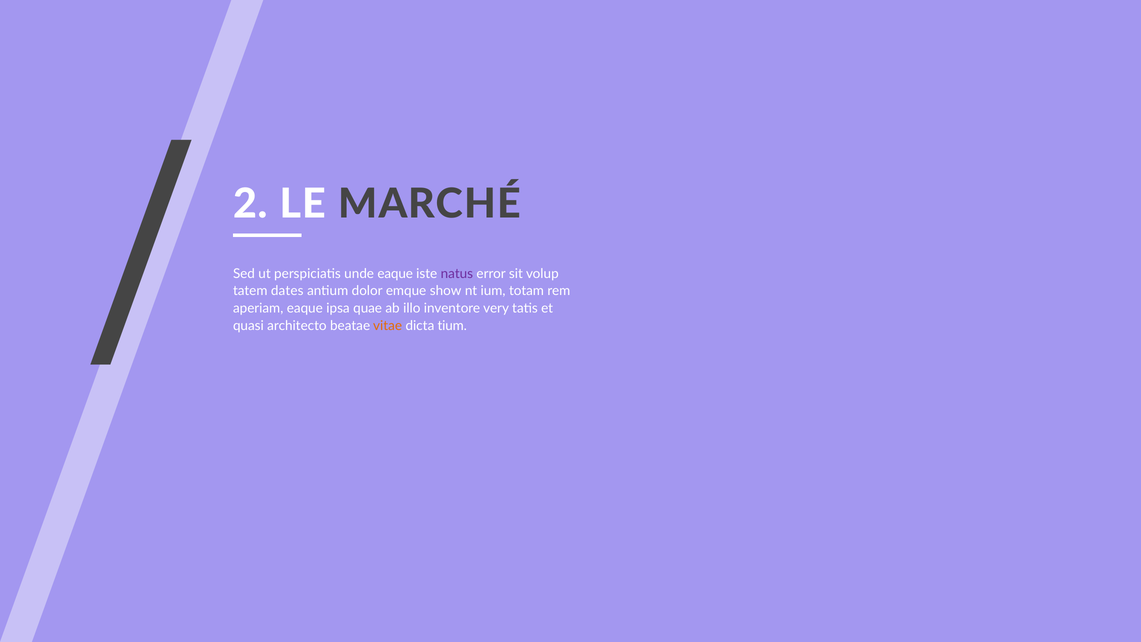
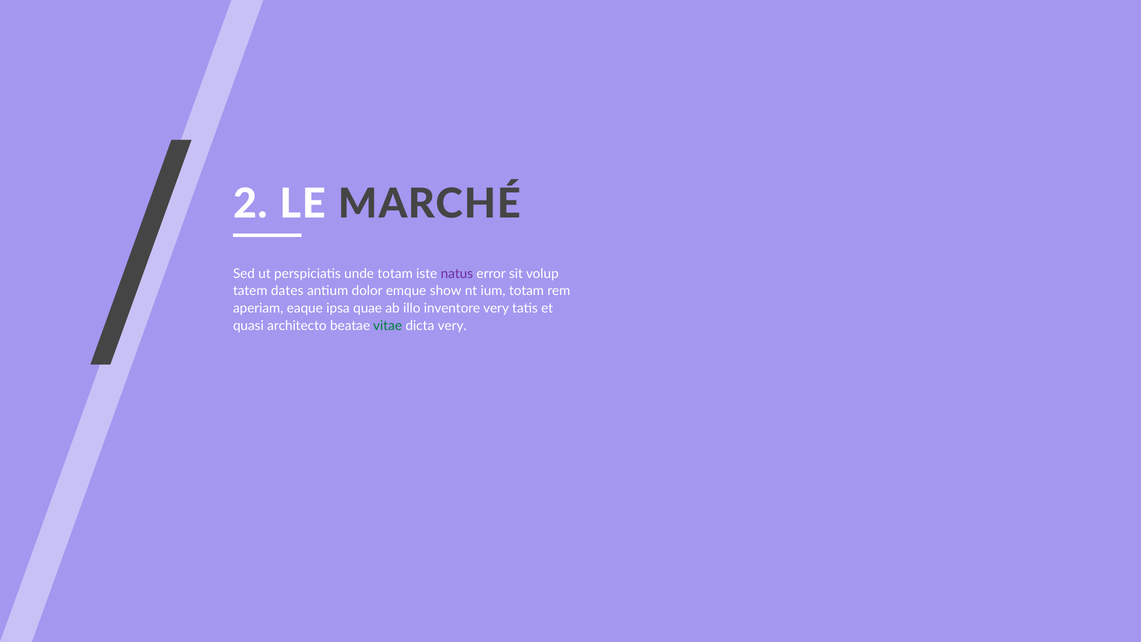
unde eaque: eaque -> totam (395, 274)
vitae colour: orange -> green (388, 326)
dicta tium: tium -> very (452, 326)
